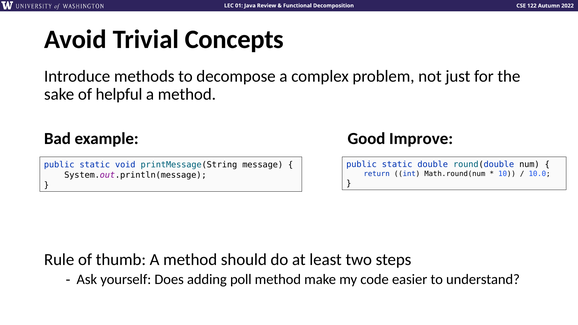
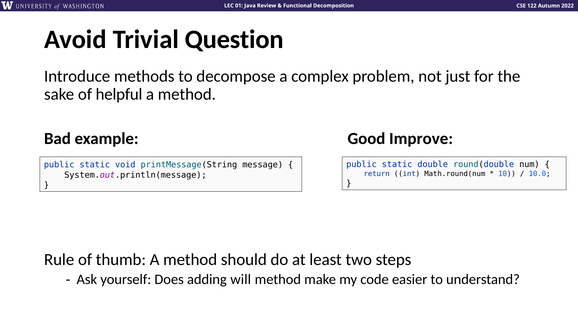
Concepts: Concepts -> Question (234, 40)
poll: poll -> will (241, 280)
